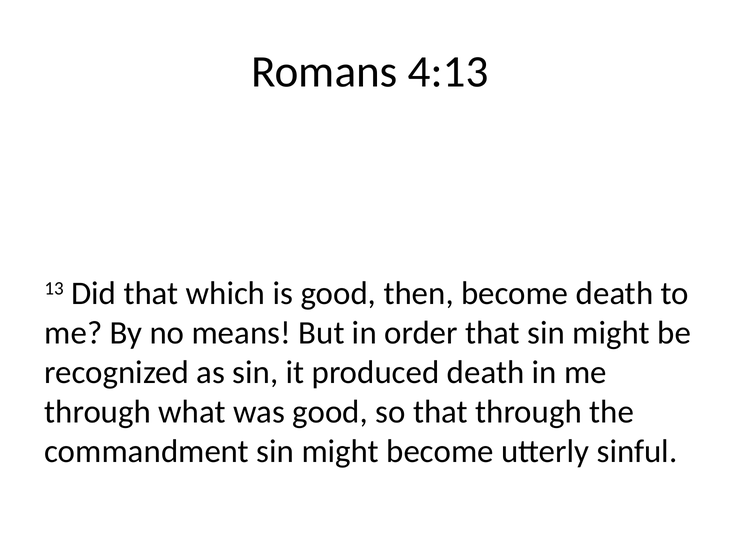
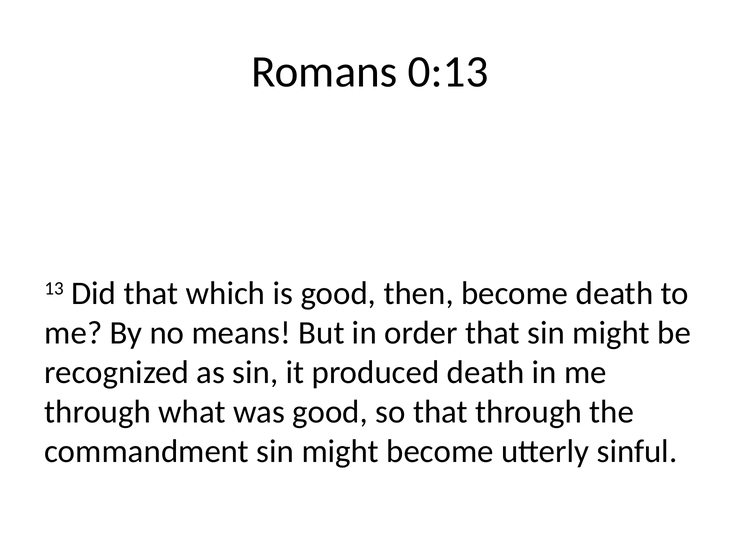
4:13: 4:13 -> 0:13 (448, 72)
